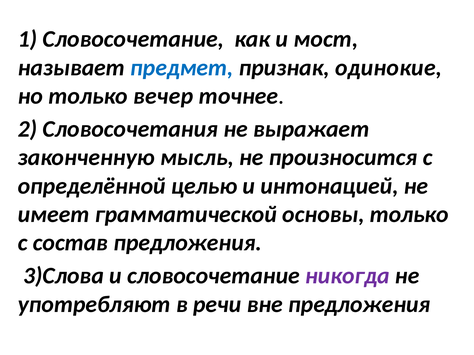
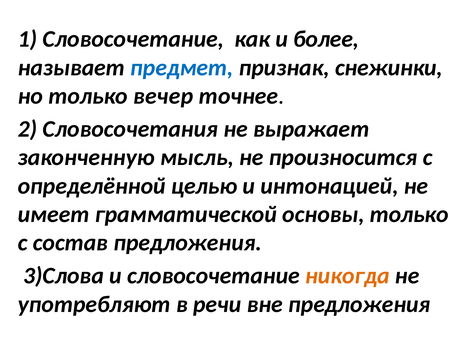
мост: мост -> более (326, 39)
одинокие: одинокие -> снежинки (389, 68)
никогда colour: purple -> orange (347, 276)
